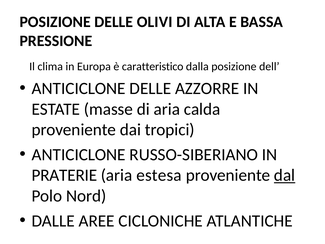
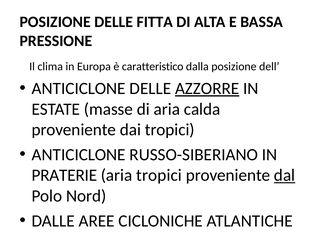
OLIVI: OLIVI -> FITTA (155, 22)
AZZORRE underline: none -> present (207, 88)
aria estesa: estesa -> tropici (159, 175)
